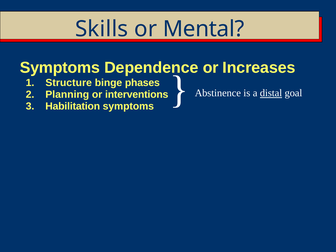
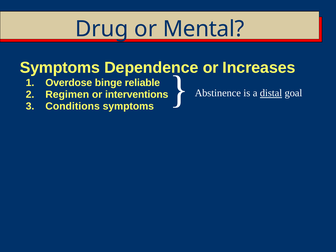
Skills: Skills -> Drug (102, 29)
Structure: Structure -> Overdose (69, 83)
phases: phases -> reliable (142, 83)
Planning: Planning -> Regimen (67, 95)
Habilitation: Habilitation -> Conditions (73, 106)
